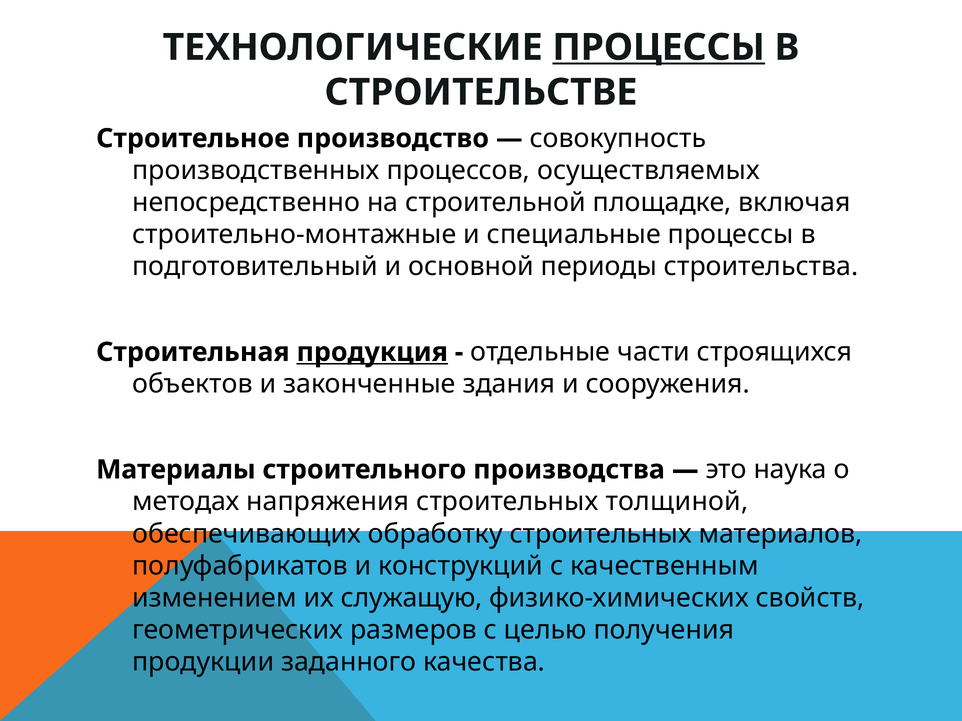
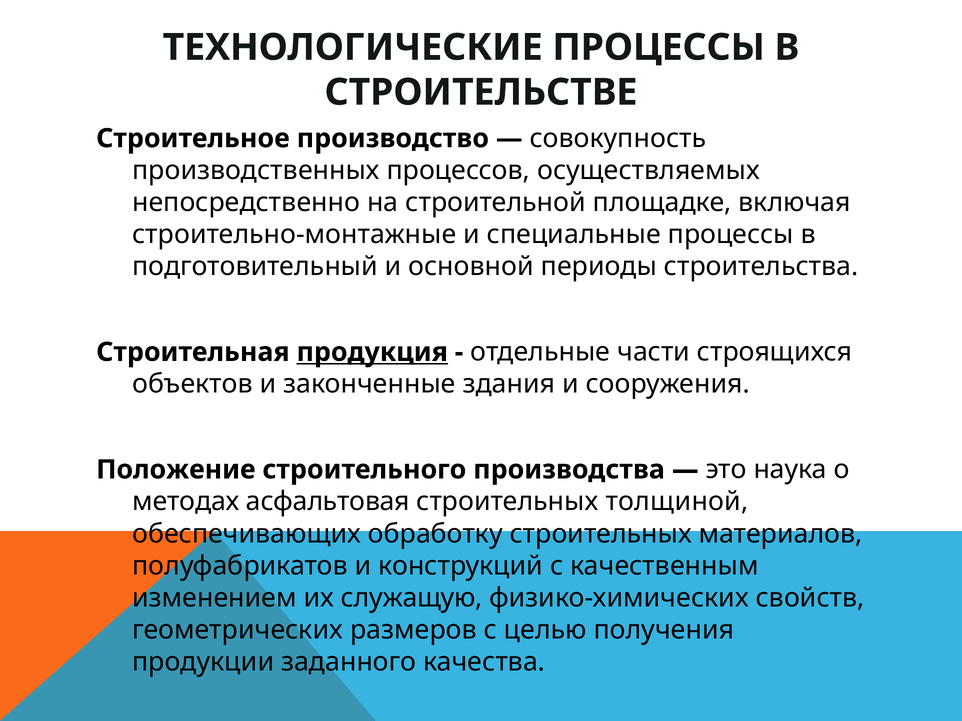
ПРОЦЕССЫ underline: present -> none (659, 47)
Материалы: Материалы -> Положение (176, 470)
напряжения: напряжения -> асфальтовая (328, 502)
